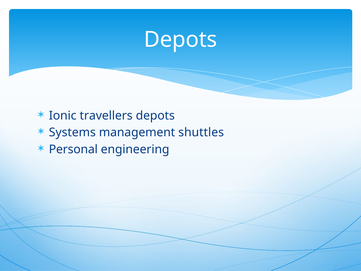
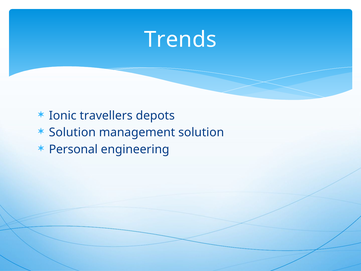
Depots: Depots -> Trends (180, 40)
Systems: Systems -> Solution (72, 132)
management shuttles: shuttles -> solution (201, 132)
